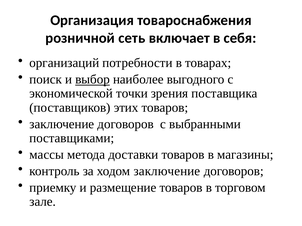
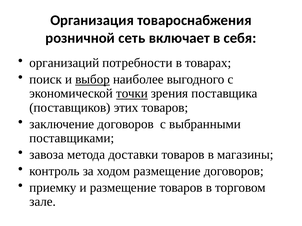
точки underline: none -> present (132, 94)
массы: массы -> завоза (47, 155)
ходом заключение: заключение -> размещение (167, 171)
